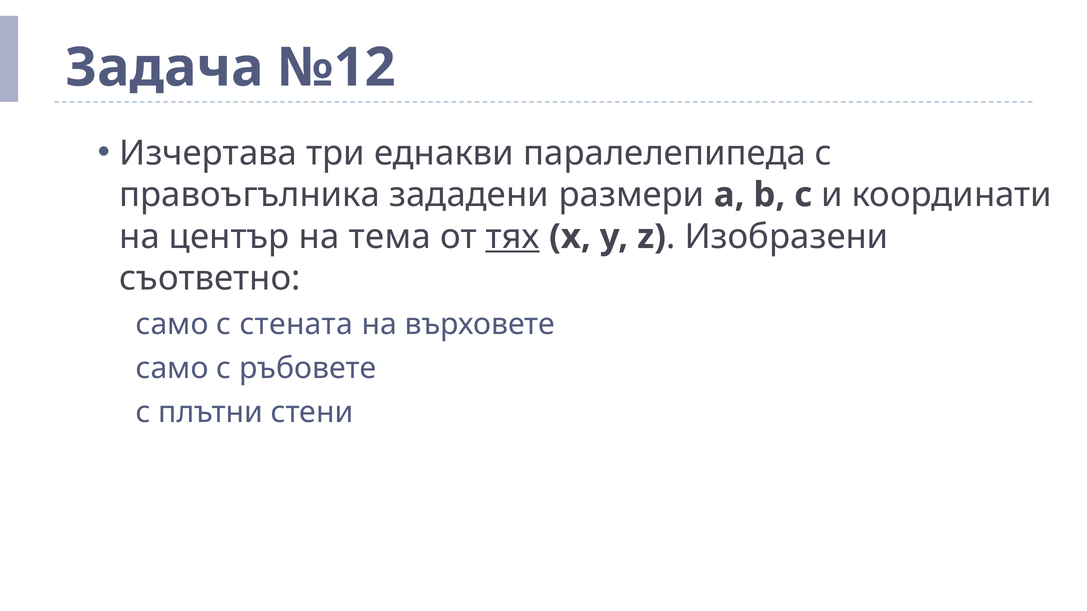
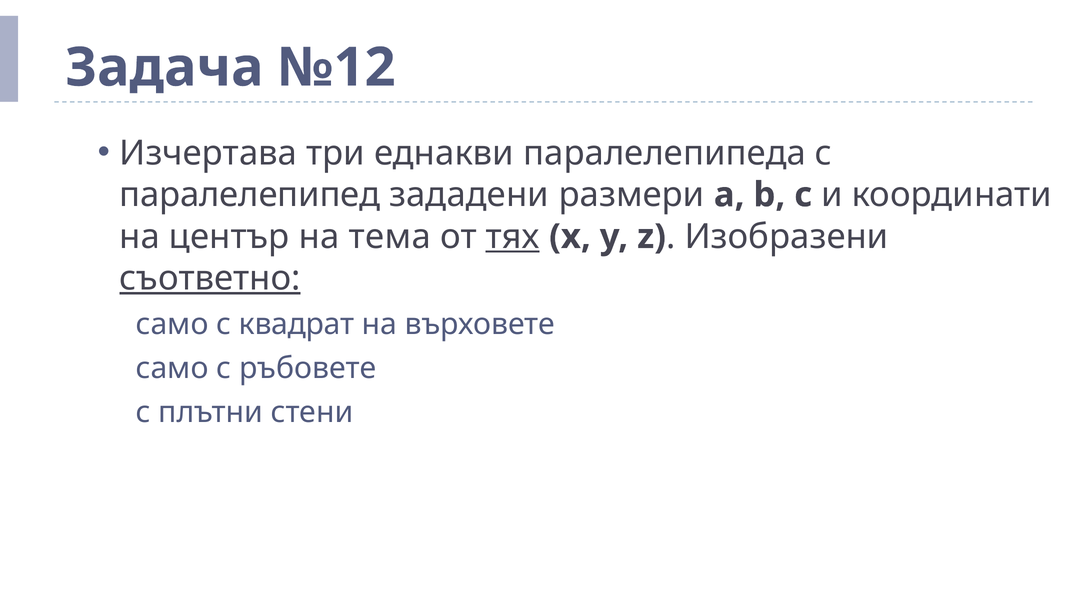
правоъгълника: правоъгълника -> паралелепипед (250, 195)
съответно underline: none -> present (210, 279)
стената: стената -> квадрат (297, 325)
